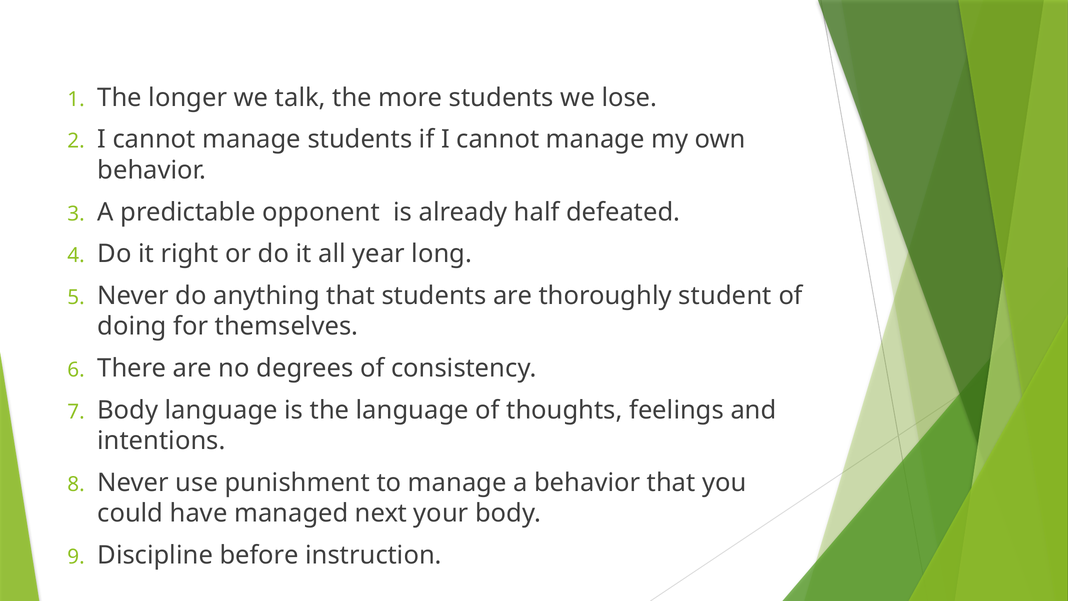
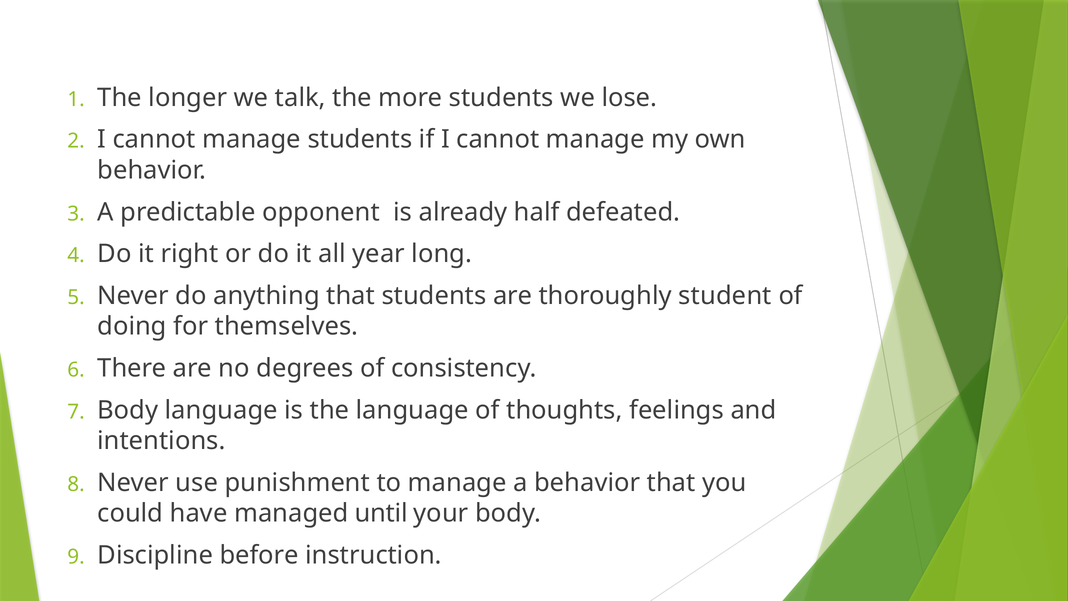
next: next -> until (381, 513)
